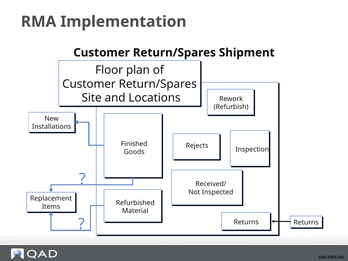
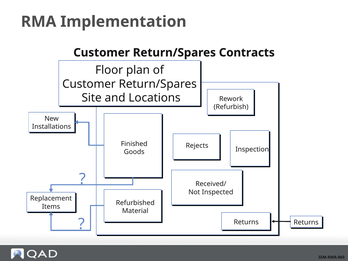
Shipment: Shipment -> Contracts (247, 53)
